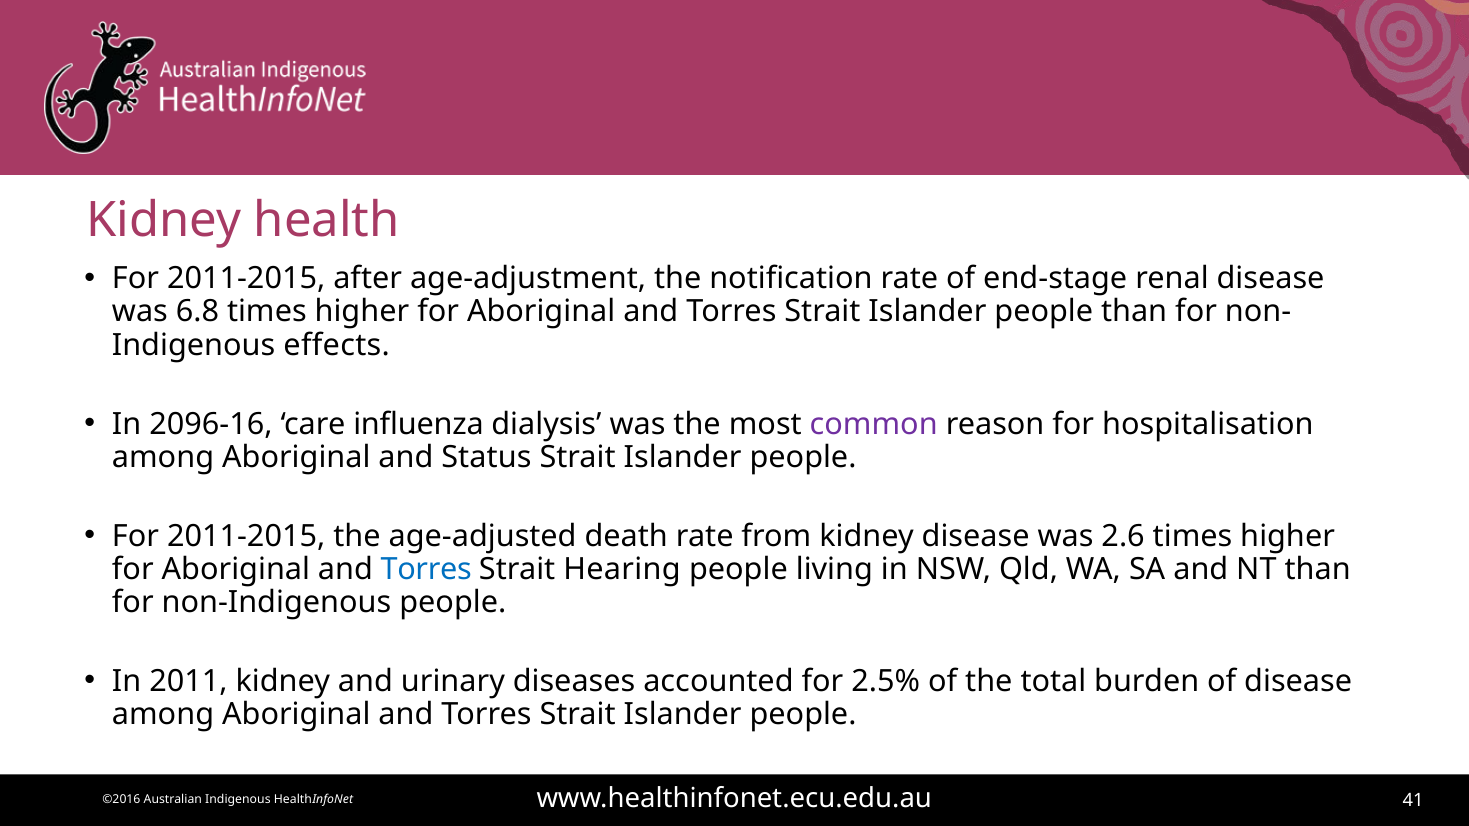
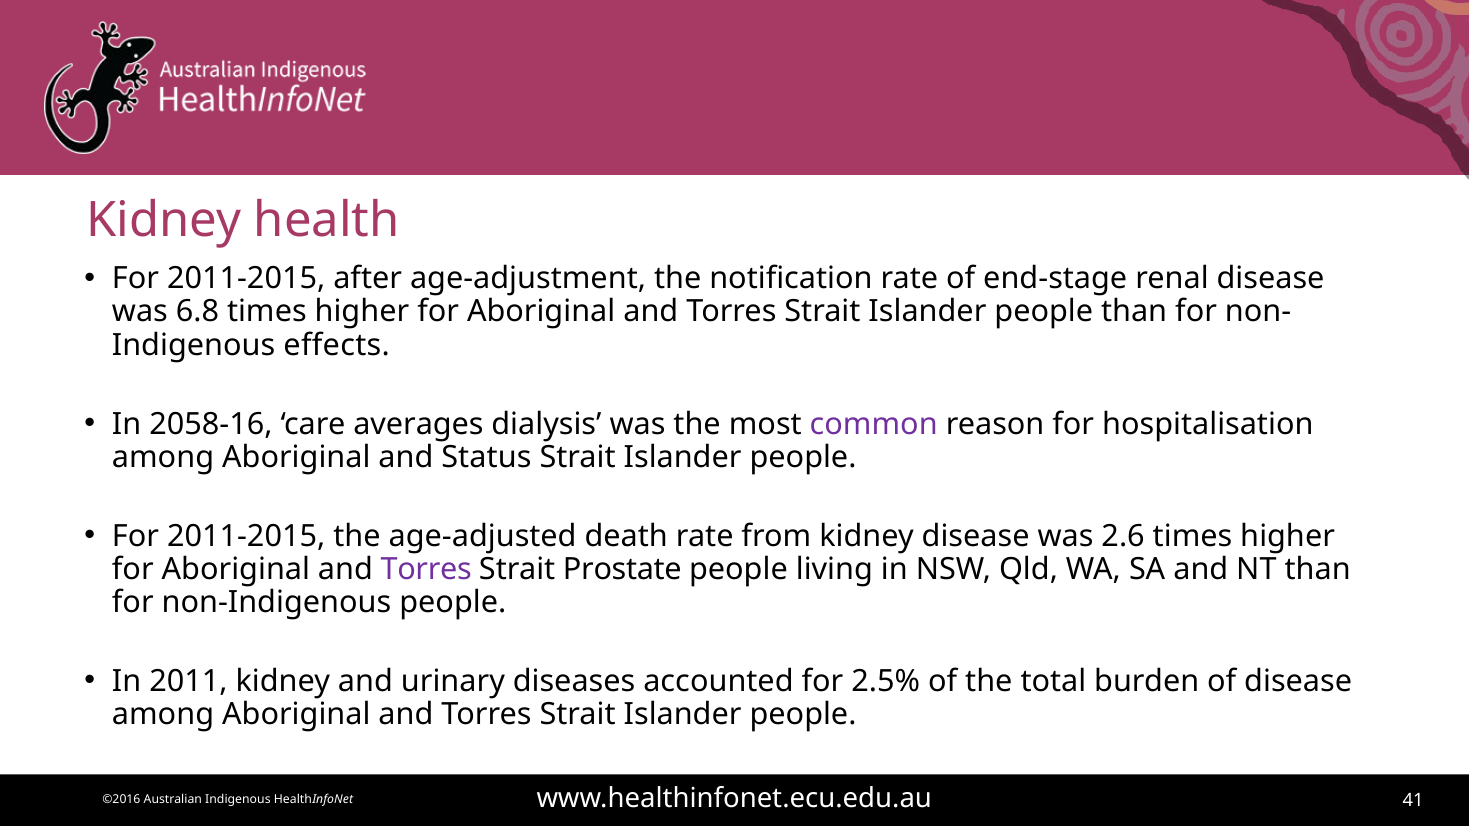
2096-16: 2096-16 -> 2058-16 (211, 424)
influenza: influenza -> averages (418, 424)
Torres colour: blue -> purple (426, 569)
Hearing: Hearing -> Prostate (622, 569)
